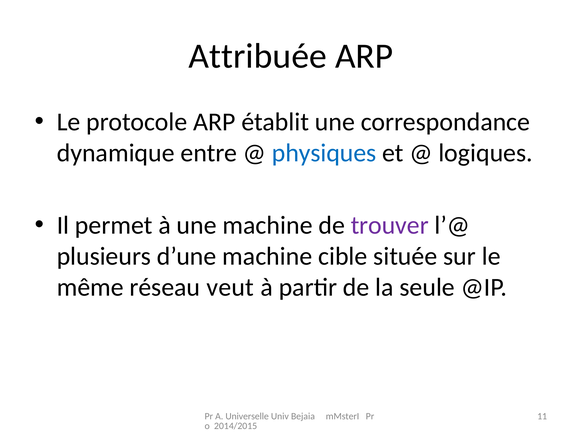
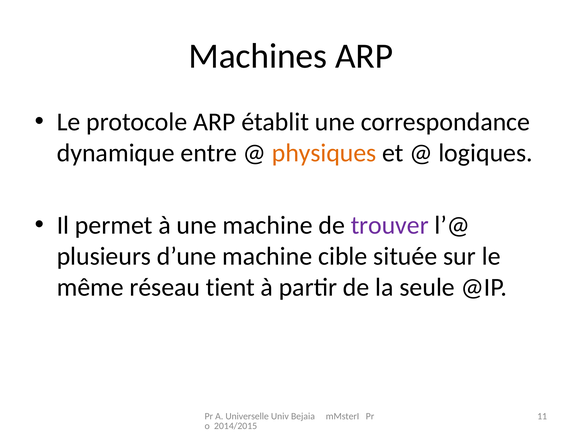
Attribuée: Attribuée -> Machines (258, 56)
physiques colour: blue -> orange (324, 153)
veut: veut -> tient (230, 288)
